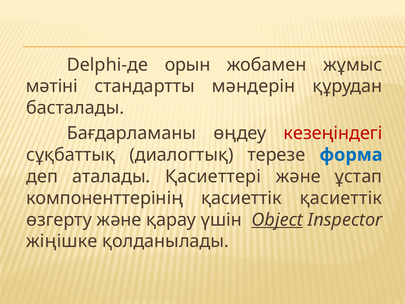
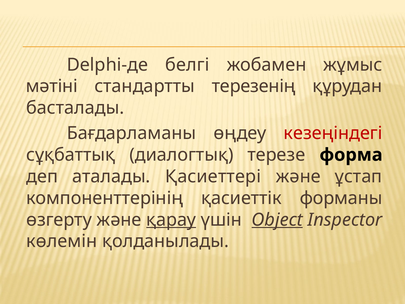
орын: орын -> белгі (187, 65)
мәндерін: мәндерін -> терезенің (254, 86)
форма colour: blue -> black (351, 155)
қасиеттік қасиеттік: қасиеттік -> форманы (341, 198)
қарау underline: none -> present (171, 220)
жіңішке: жіңішке -> көлемін (62, 241)
